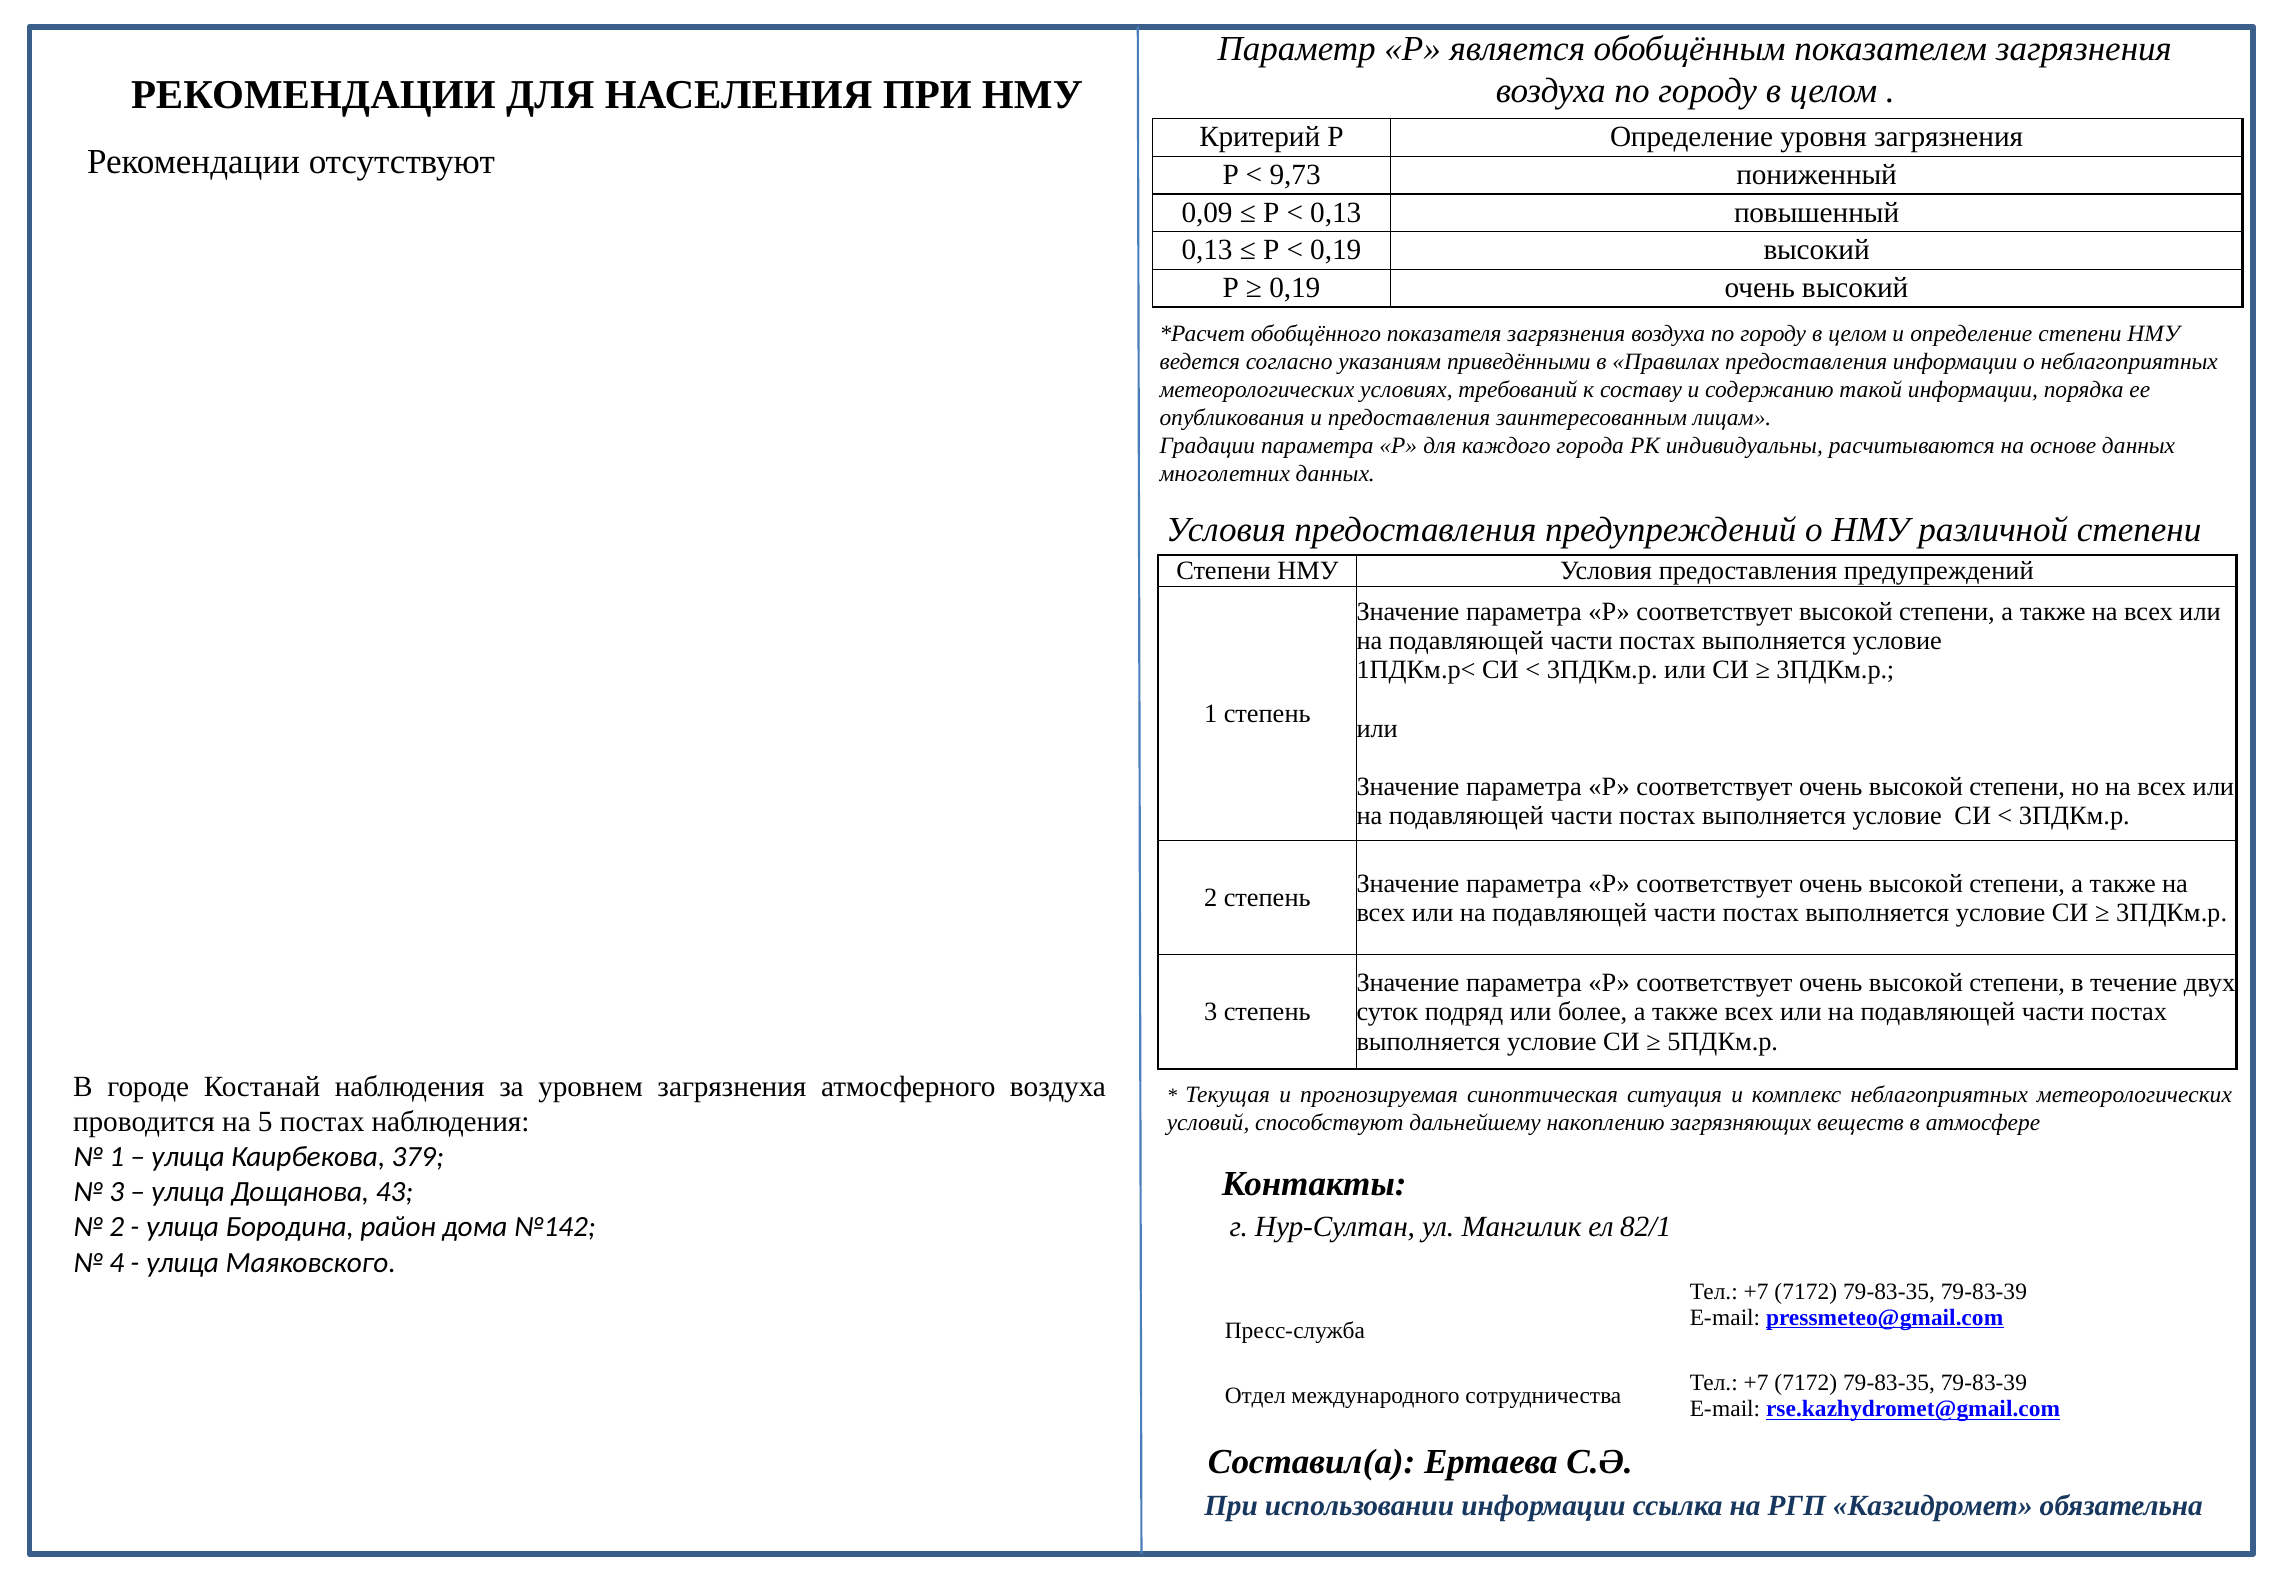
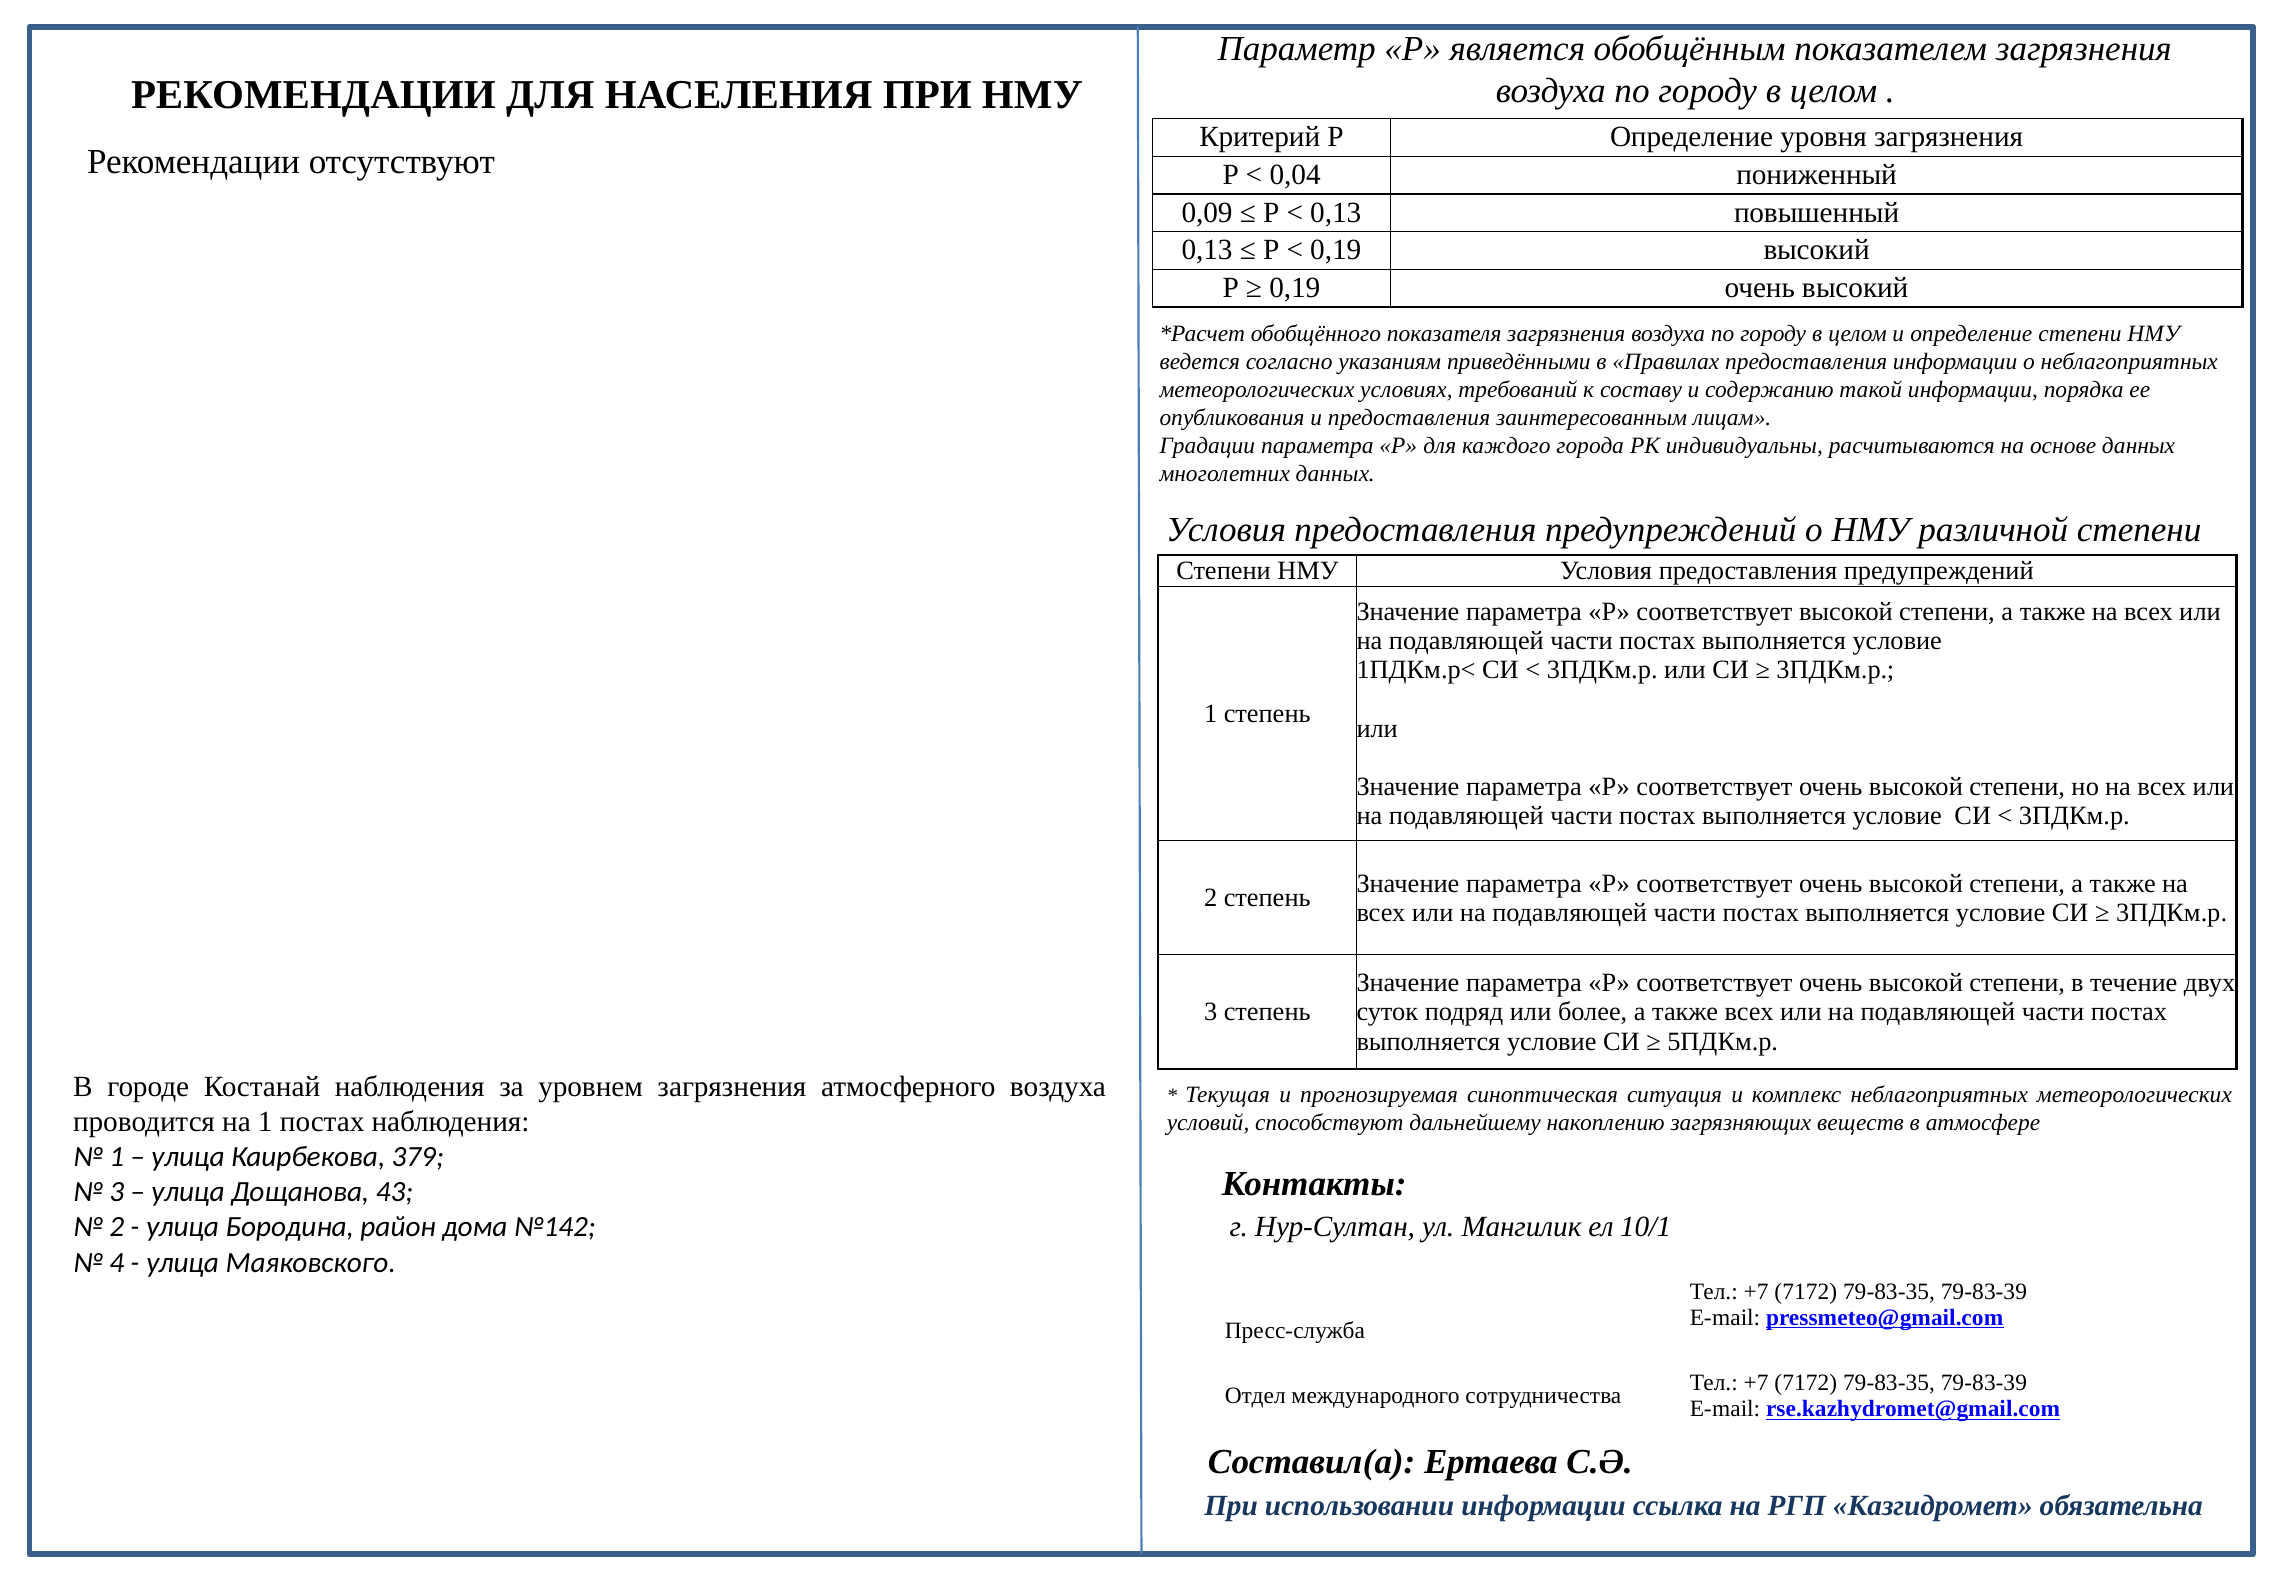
9,73: 9,73 -> 0,04 (1295, 175)
на 5: 5 -> 1 (265, 1121)
82/1: 82/1 -> 10/1 (1646, 1226)
